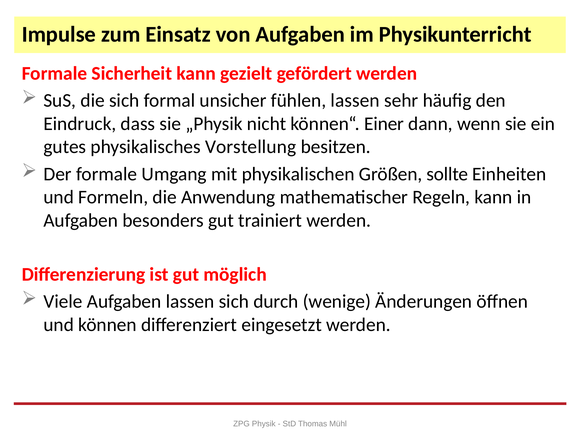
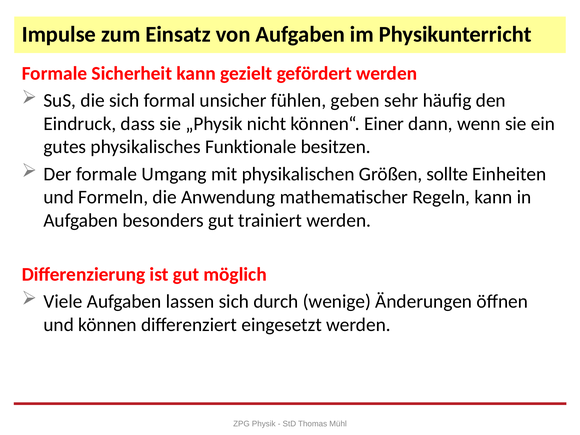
fühlen lassen: lassen -> geben (355, 101)
Vorstellung: Vorstellung -> Funktionale (251, 147)
